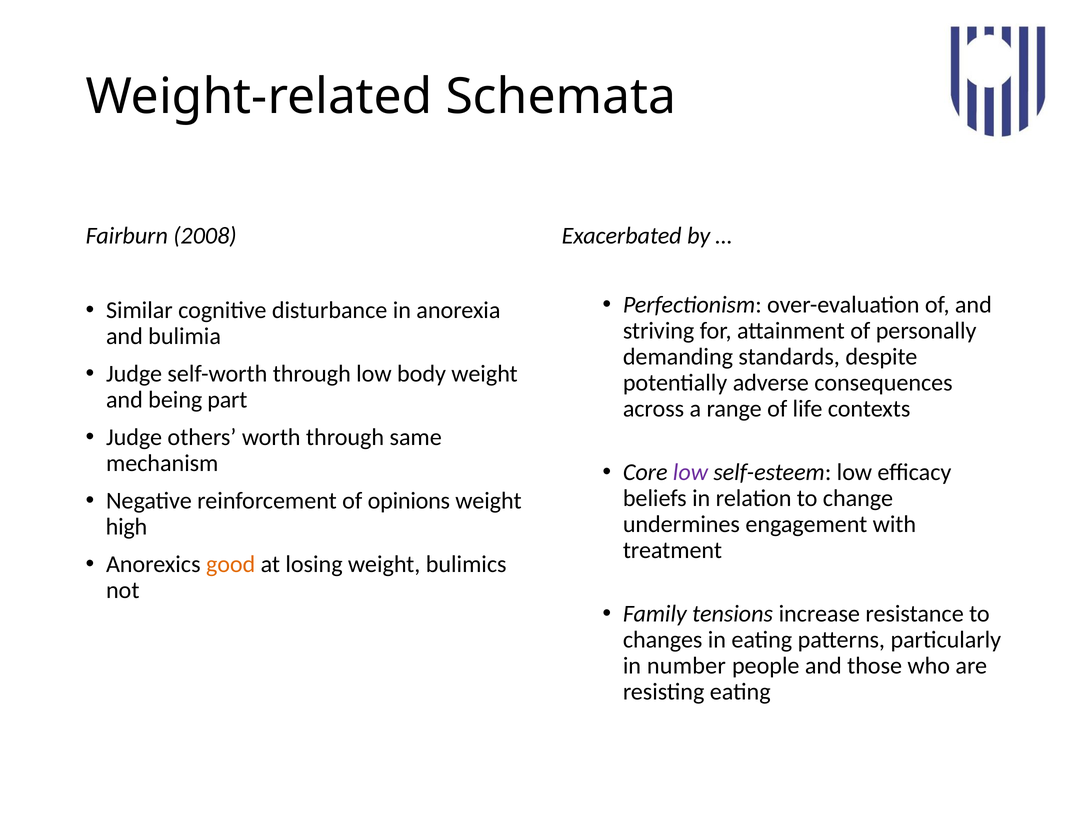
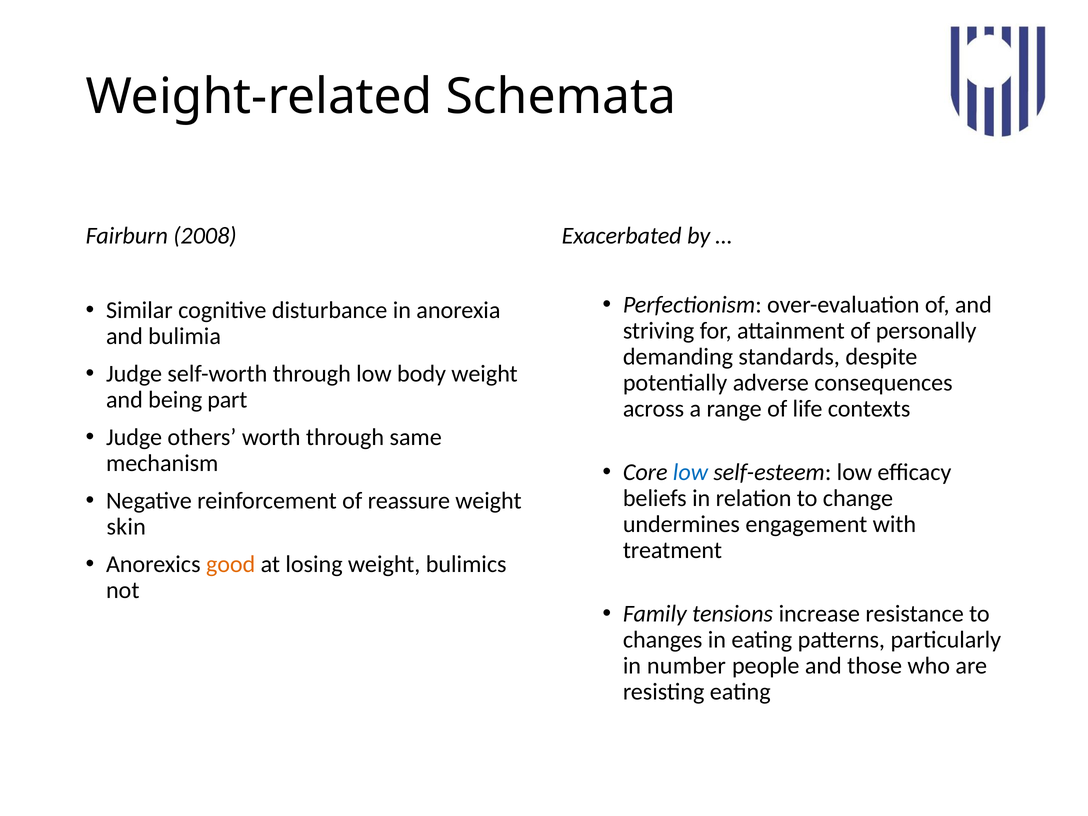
low colour: purple -> blue (690, 472)
opinions: opinions -> reassure (409, 501)
high: high -> skin (126, 527)
